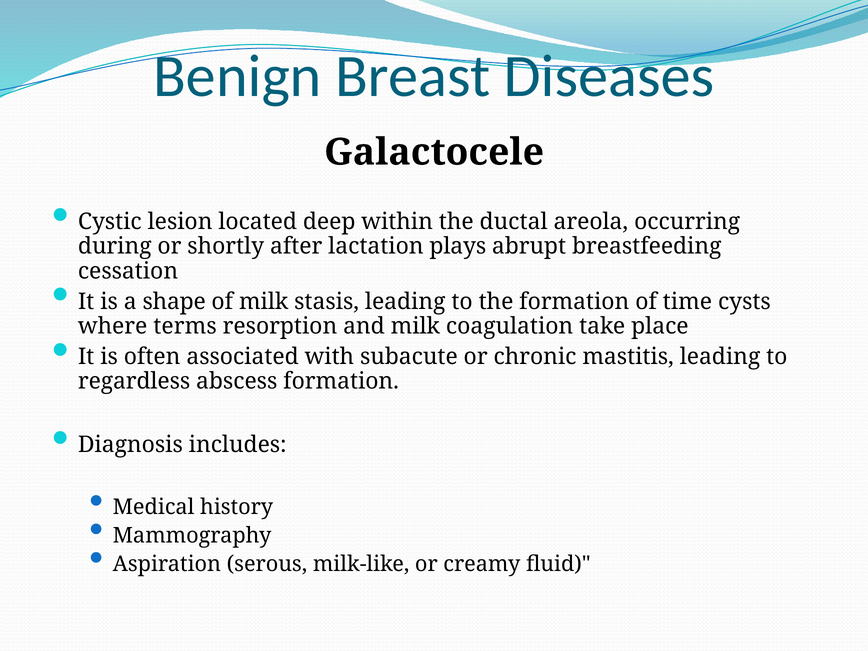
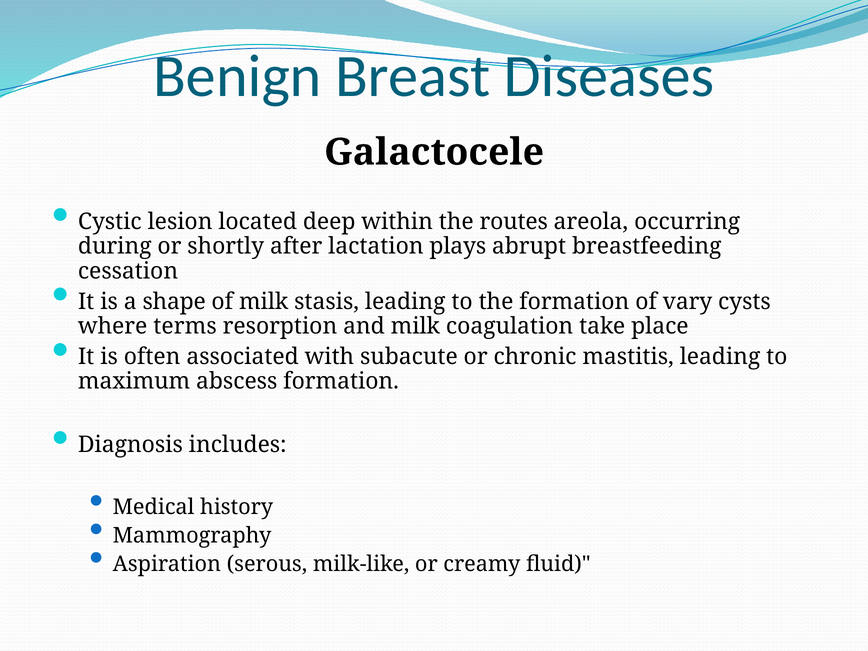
ductal: ductal -> routes (514, 222)
time: time -> vary (687, 301)
regardless: regardless -> maximum (134, 381)
